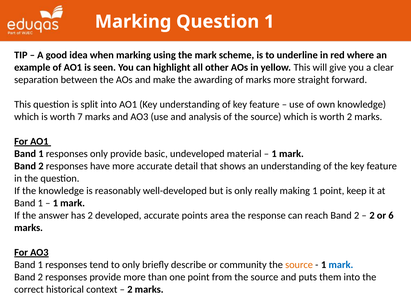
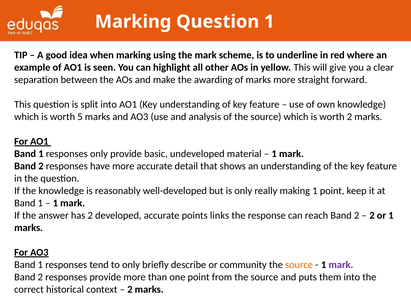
7: 7 -> 5 (80, 117)
area: area -> links (220, 216)
or 6: 6 -> 1 (391, 216)
mark colour: blue -> purple (341, 265)
